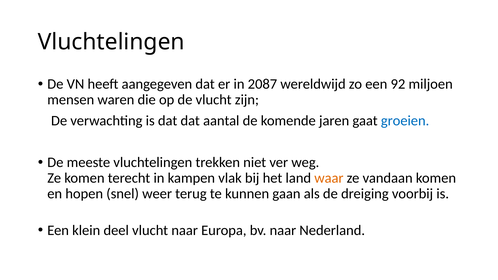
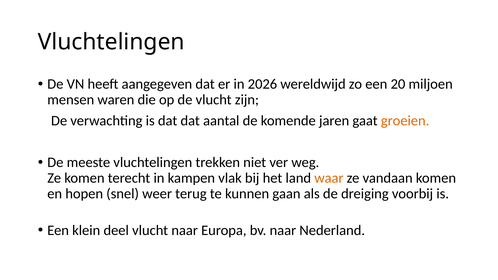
2087: 2087 -> 2026 (262, 84)
92: 92 -> 20 (398, 84)
groeien colour: blue -> orange (405, 121)
